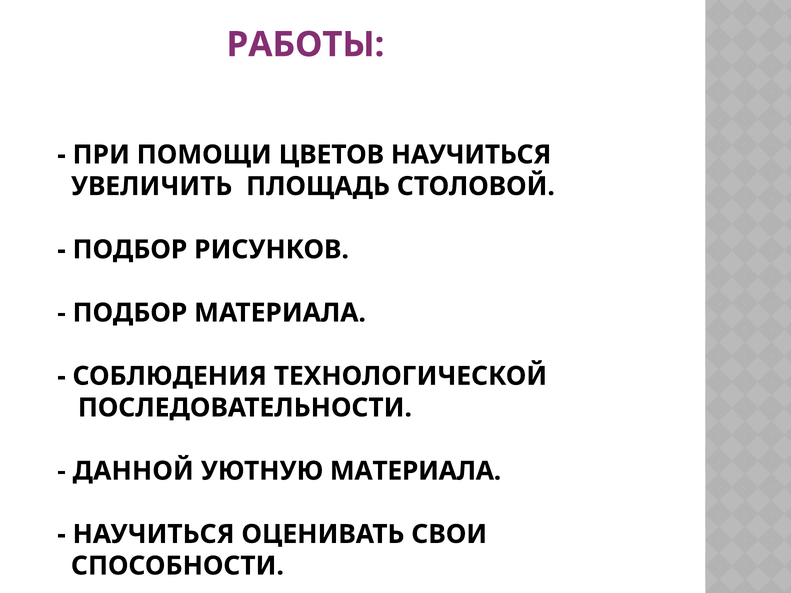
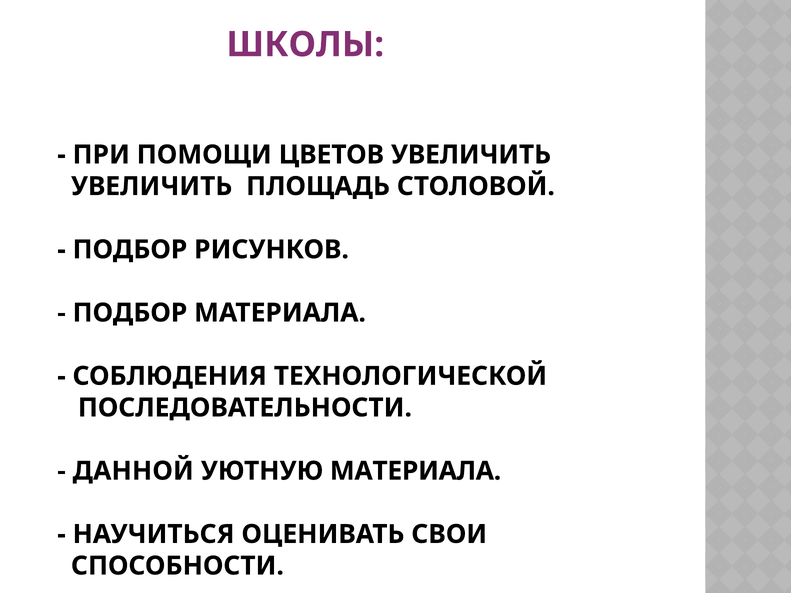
РАБОТЫ: РАБОТЫ -> ШКОЛЫ (305, 45)
ЦВЕТОВ НАУЧИТЬСЯ: НАУЧИТЬСЯ -> УВЕЛИЧИТЬ (471, 155)
